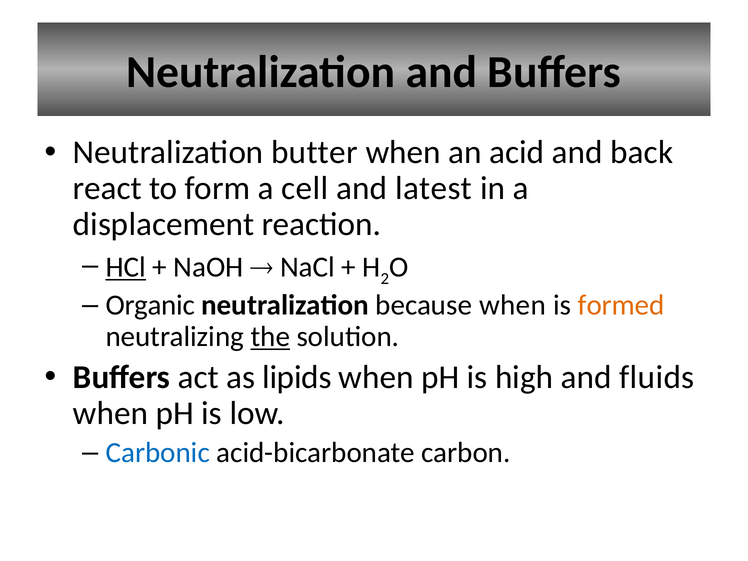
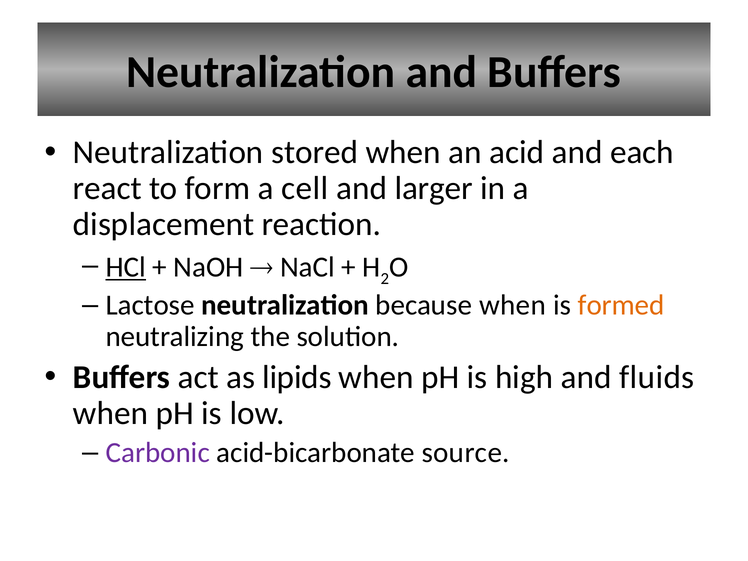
butter: butter -> stored (315, 152)
back: back -> each (642, 152)
latest: latest -> larger (434, 188)
Organic: Organic -> Lactose (150, 305)
the underline: present -> none (270, 337)
Carbonic colour: blue -> purple (158, 453)
carbon: carbon -> source (466, 453)
